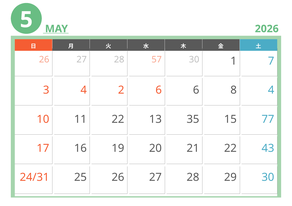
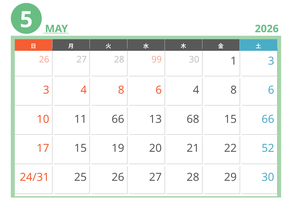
57: 57 -> 99 (157, 60)
1 7: 7 -> 3 (271, 61)
3 4 2: 2 -> 8 (121, 90)
6 6: 6 -> 4 (196, 90)
4: 4 -> 6 (271, 90)
11 22: 22 -> 66 (118, 119)
35: 35 -> 68 (193, 119)
15 77: 77 -> 66 (268, 119)
17 16: 16 -> 15 (80, 149)
43: 43 -> 52 (268, 149)
